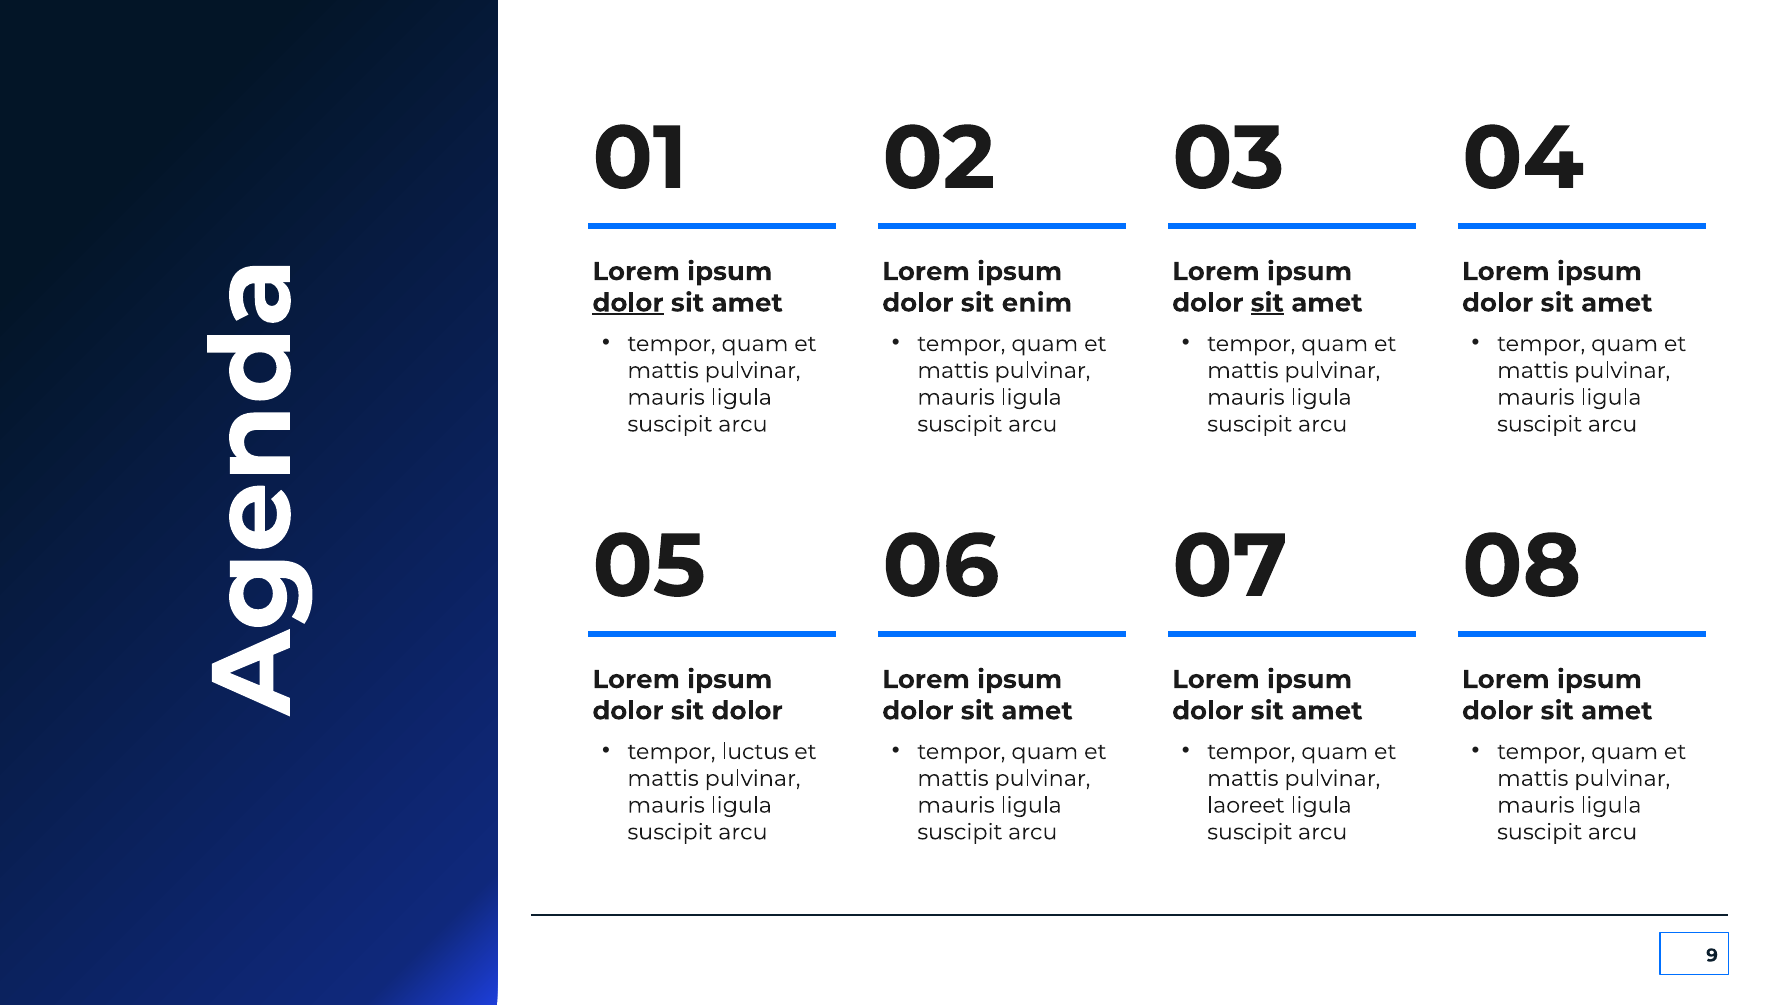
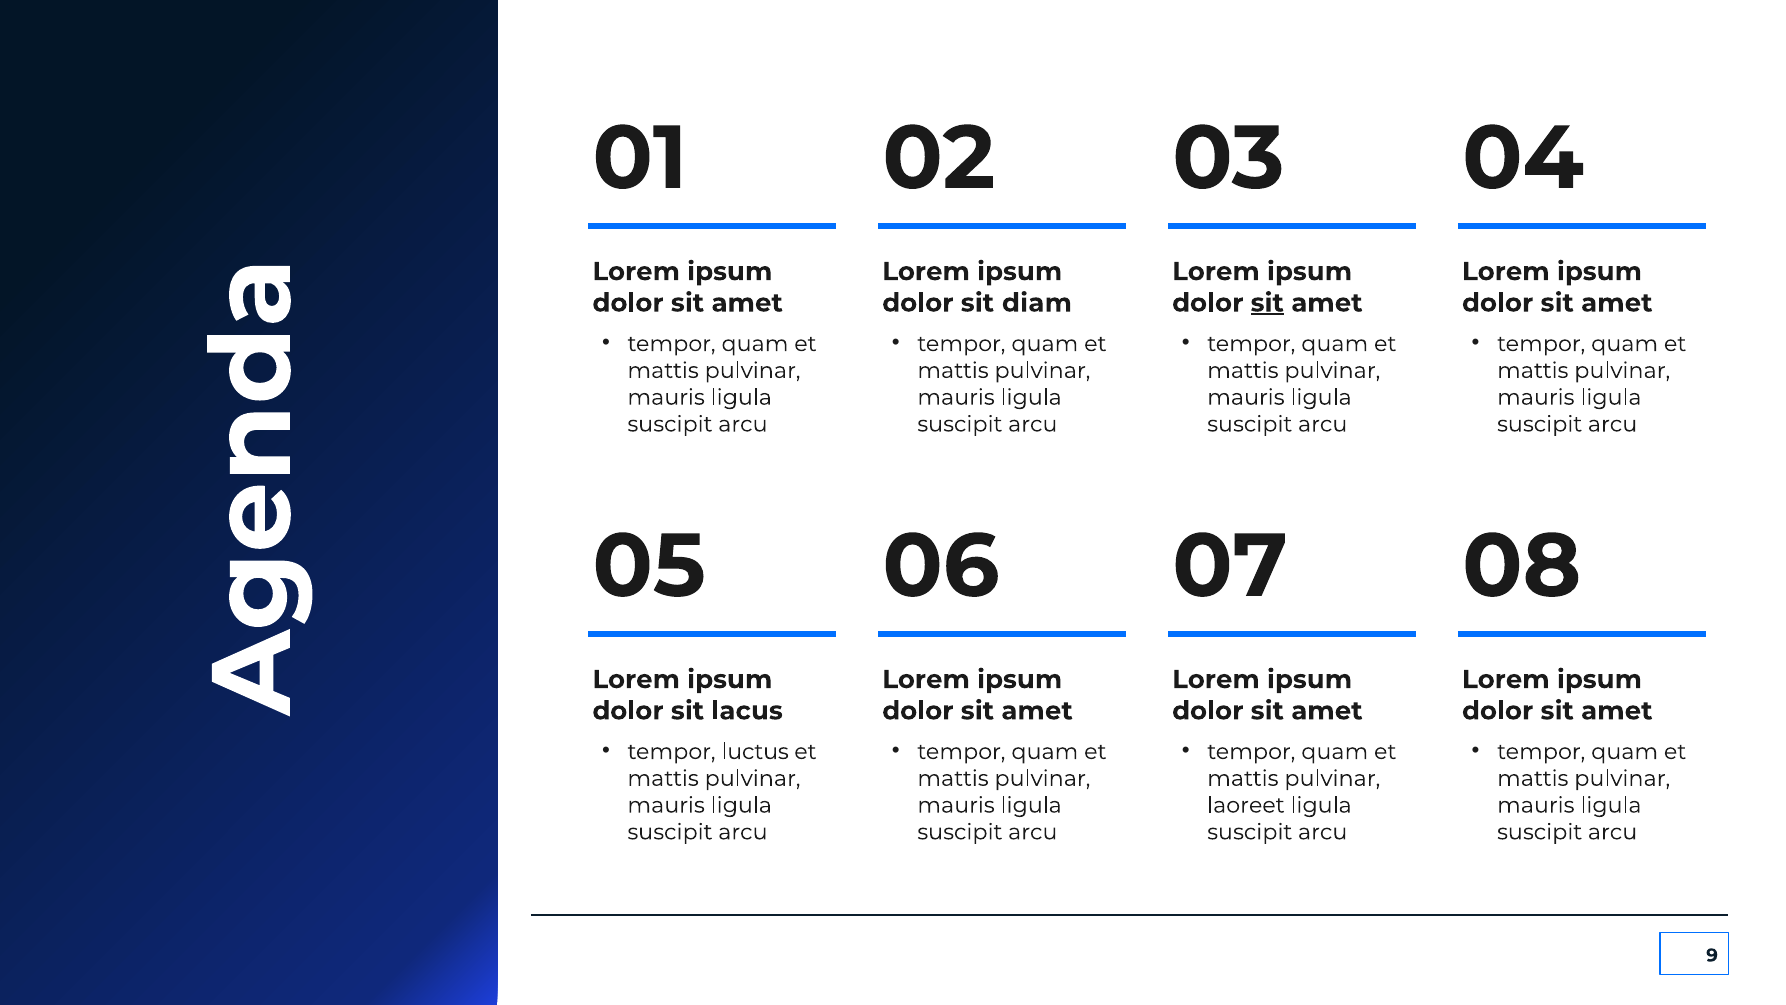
dolor underline: present -> none (628, 303)
enim: enim -> diam (1037, 303)
sit dolor: dolor -> lacus (747, 711)
